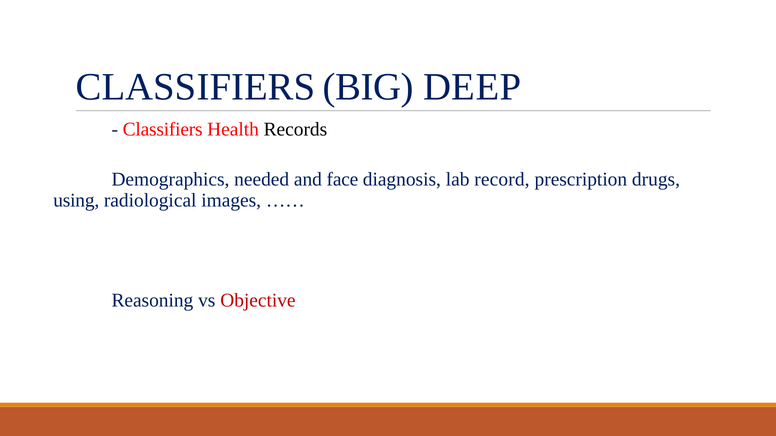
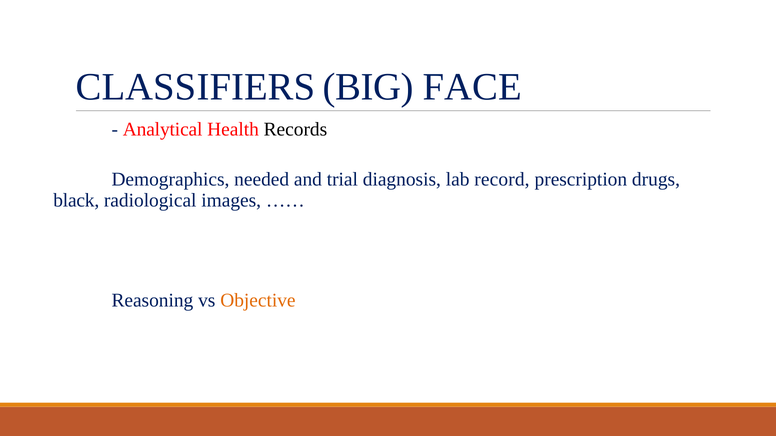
DEEP: DEEP -> FACE (472, 87)
Classifiers: Classifiers -> Analytical (163, 129)
face: face -> trial (342, 180)
using: using -> black (76, 200)
Objective colour: red -> orange (258, 301)
